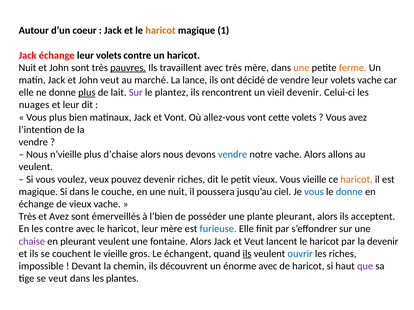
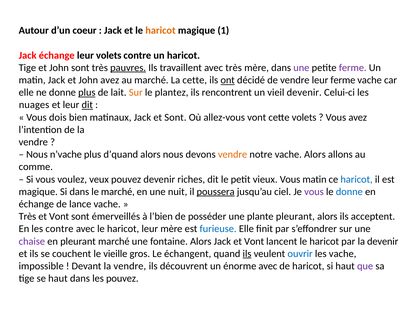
Nuit: Nuit -> Tige (27, 68)
une colour: orange -> purple (301, 68)
ferme colour: orange -> purple (353, 68)
John veut: veut -> avez (110, 80)
La lance: lance -> cette (195, 80)
ont underline: none -> present (228, 80)
vendre leur volets: volets -> ferme (343, 80)
Sur colour: purple -> orange (136, 93)
dit underline: none -> present (87, 105)
Vous plus: plus -> dois (58, 117)
et Vont: Vont -> Sont (175, 117)
n’vieille: n’vieille -> n’vache (66, 155)
d’chaise: d’chaise -> d’quand (121, 155)
vendre colour: blue -> orange (233, 155)
veulent: veulent -> comme (36, 167)
Vous vieille: vieille -> matin (314, 180)
haricot colour: orange -> blue (357, 180)
le couche: couche -> marché (118, 192)
poussera underline: none -> present (216, 192)
vous colour: blue -> purple (314, 192)
de vieux: vieux -> lance (80, 204)
Avez: Avez -> Vont (59, 217)
pleurant veulent: veulent -> marché (114, 242)
Jack et Veut: Veut -> Vont (254, 242)
les riches: riches -> vache (343, 254)
Devant la chemin: chemin -> vendre (130, 267)
se veut: veut -> haut (58, 279)
les plantes: plantes -> pouvez (122, 279)
